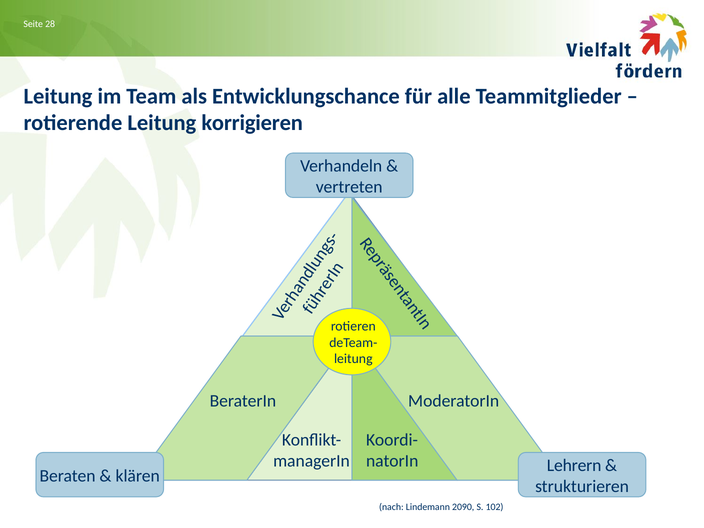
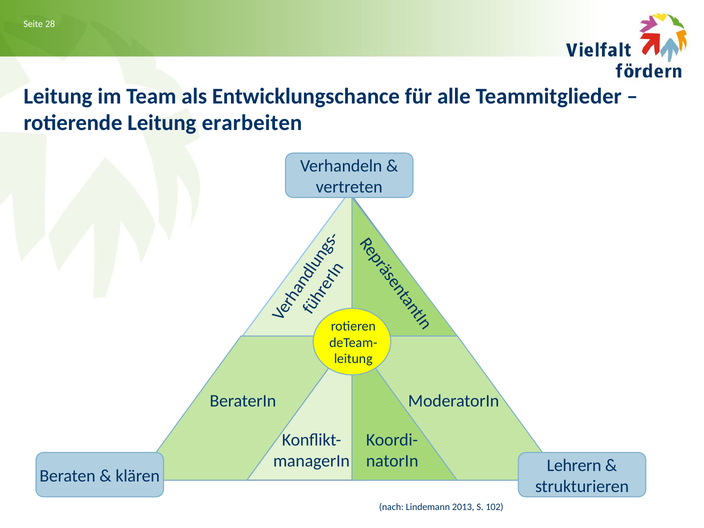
korrigieren: korrigieren -> erarbeiten (252, 123)
2090: 2090 -> 2013 (463, 507)
